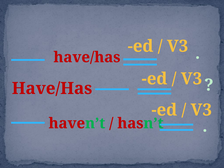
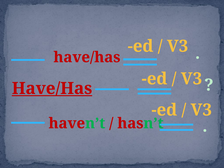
Have/Has underline: none -> present (52, 88)
